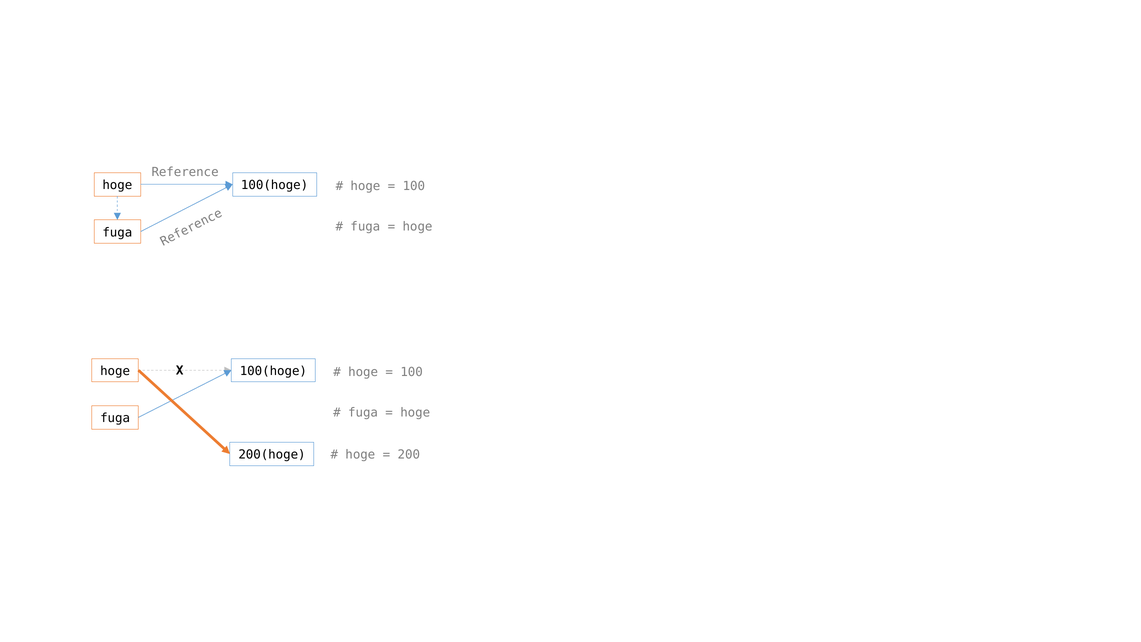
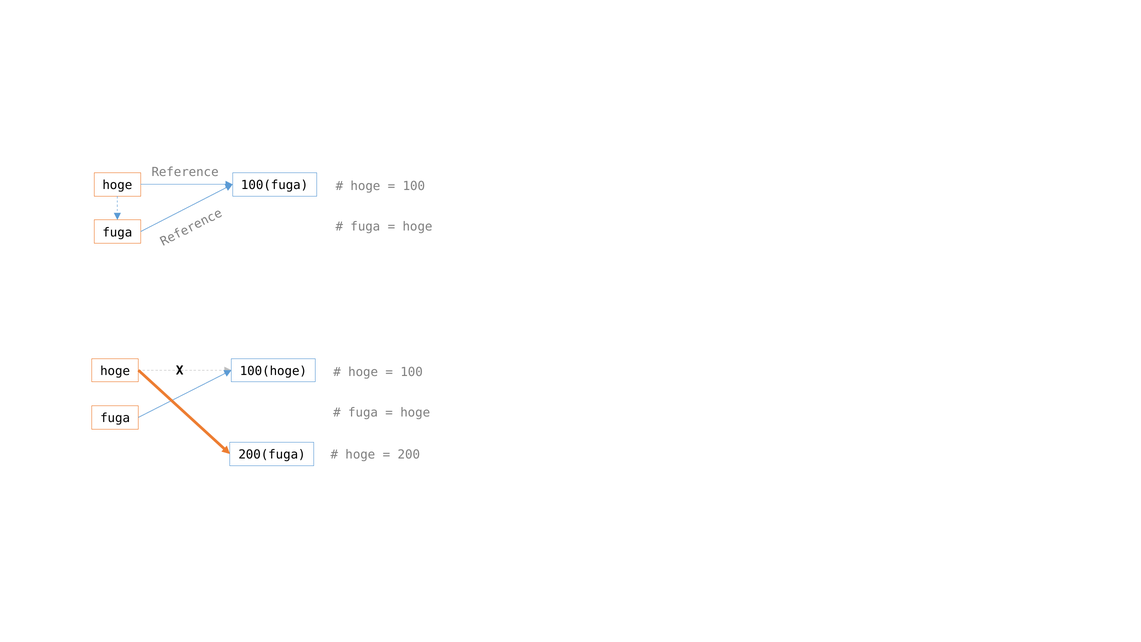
100(hoge: 100(hoge -> 100(fuga (275, 185)
200(hoge: 200(hoge -> 200(fuga (272, 455)
